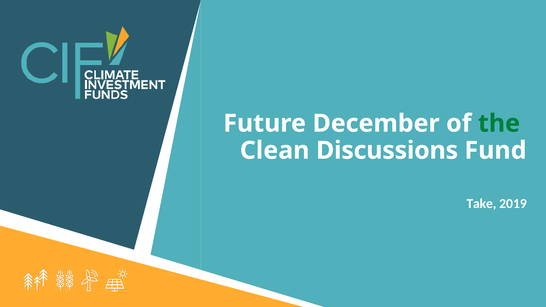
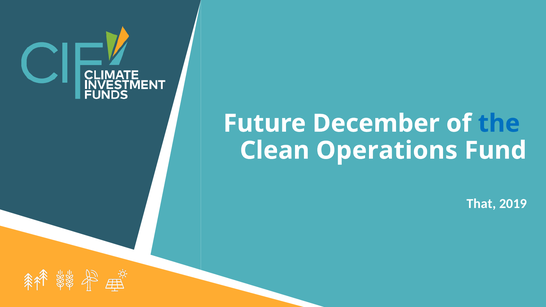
the colour: green -> blue (499, 123)
Discussions: Discussions -> Operations (387, 151)
Take: Take -> That (481, 204)
